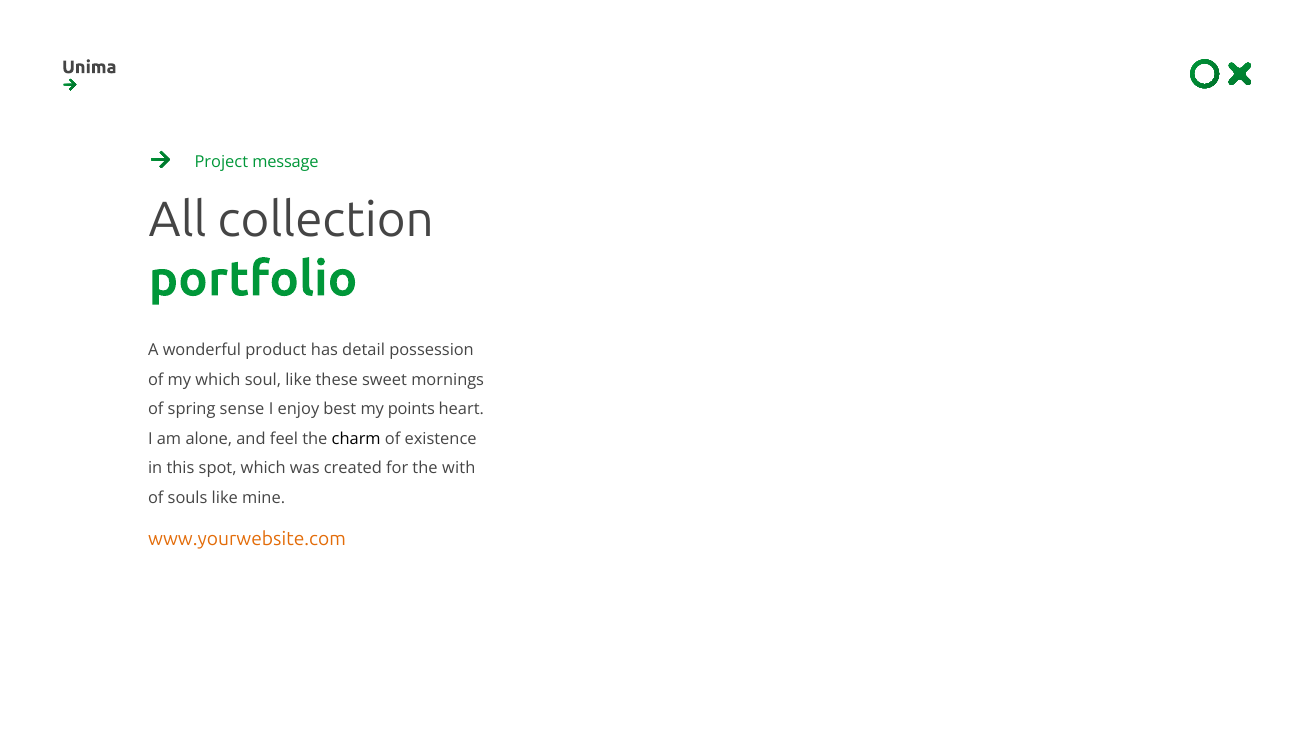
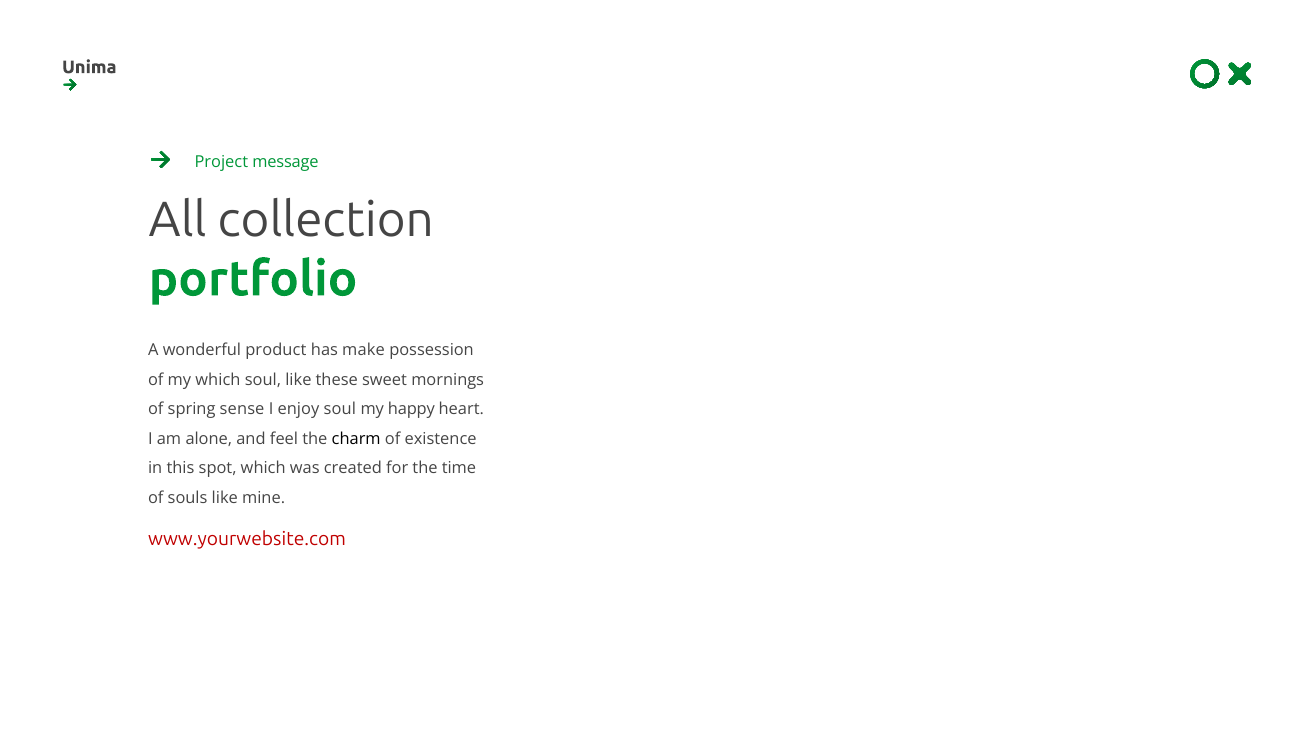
detail: detail -> make (364, 350)
enjoy best: best -> soul (340, 409)
points: points -> happy (411, 409)
with: with -> time (459, 469)
www.yourwebsite.com colour: orange -> red (247, 539)
